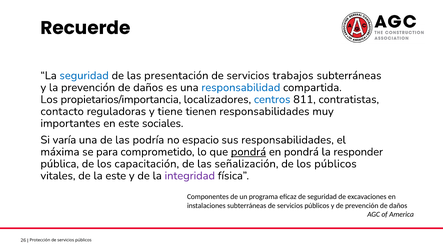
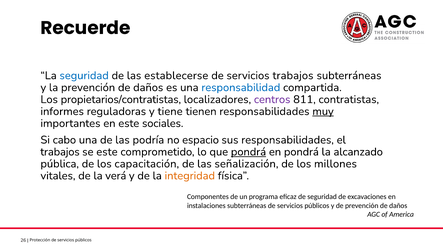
presentación: presentación -> establecerse (176, 76)
propietarios/importancia: propietarios/importancia -> propietarios/contratistas (121, 99)
centros colour: blue -> purple (272, 99)
contacto: contacto -> informes (62, 111)
muy underline: none -> present (323, 111)
varía: varía -> cabo (64, 140)
máxima: máxima -> trabajos (60, 152)
se para: para -> este (107, 152)
responder: responder -> alcanzado (358, 152)
los públicos: públicos -> millones (335, 164)
la este: este -> verá (116, 176)
integridad colour: purple -> orange (190, 176)
